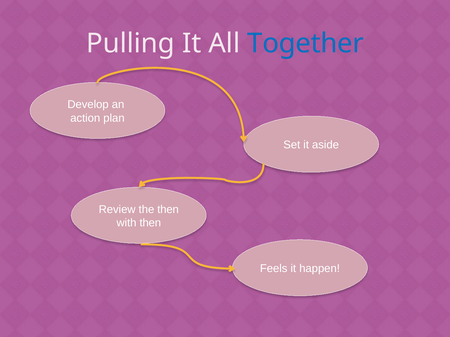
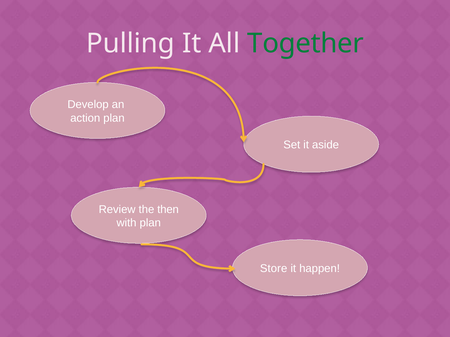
Together colour: blue -> green (306, 44)
with then: then -> plan (150, 223)
Feels: Feels -> Store (274, 269)
